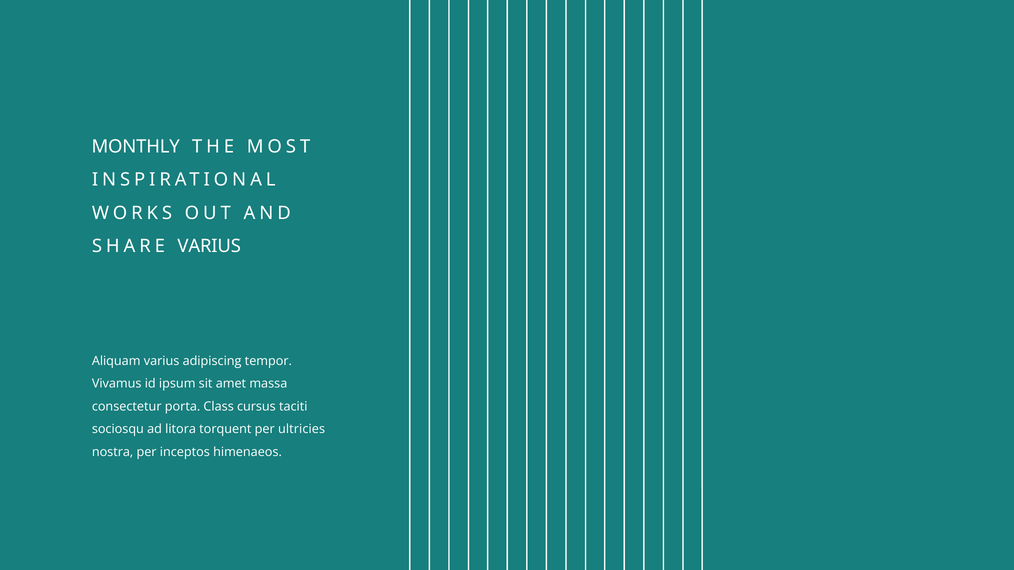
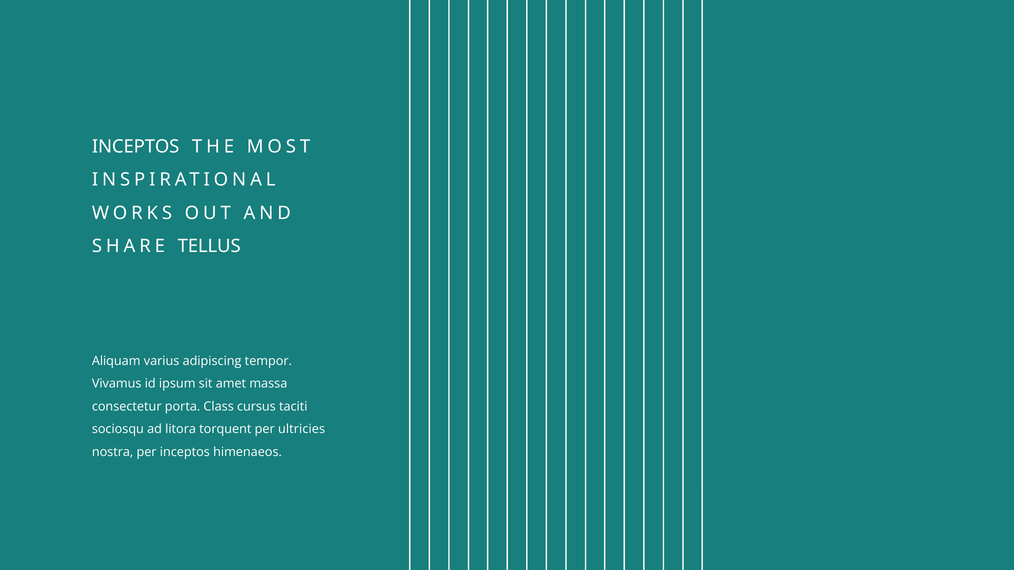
MONTHLY: MONTHLY -> INCEPTOS (136, 147)
SHARE VARIUS: VARIUS -> TELLUS (209, 246)
